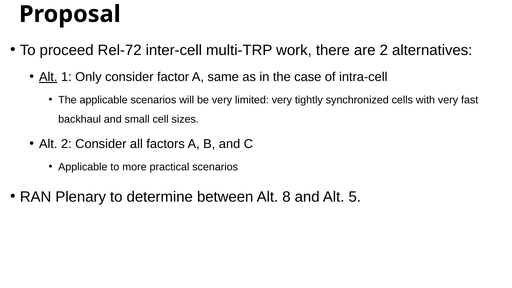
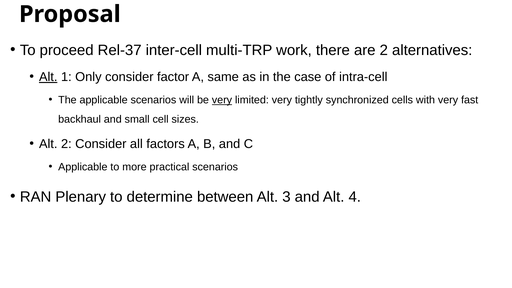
Rel-72: Rel-72 -> Rel-37 (120, 50)
very underline: none -> present (222, 100)
8: 8 -> 3 (286, 197)
5: 5 -> 4 (355, 197)
